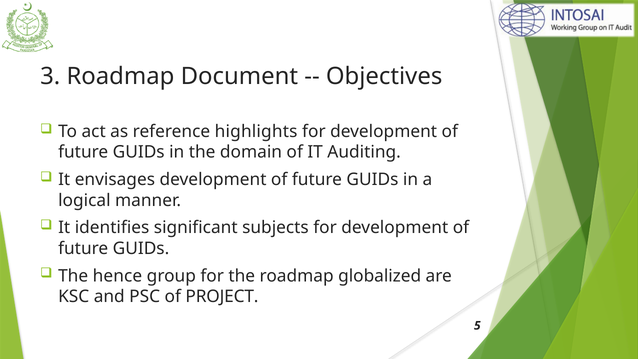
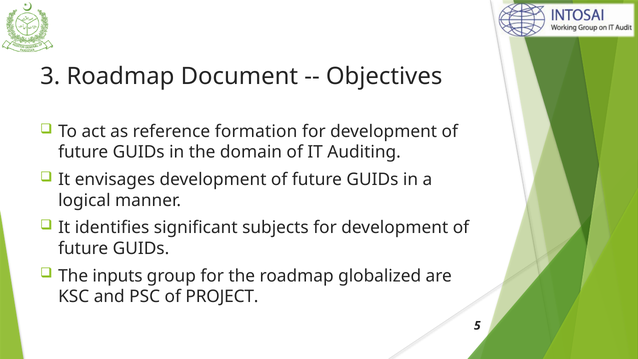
highlights: highlights -> formation (256, 131)
hence: hence -> inputs (118, 276)
